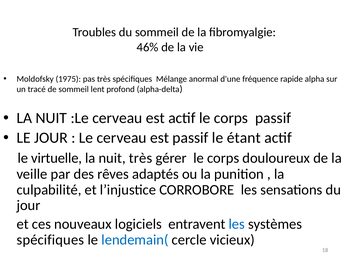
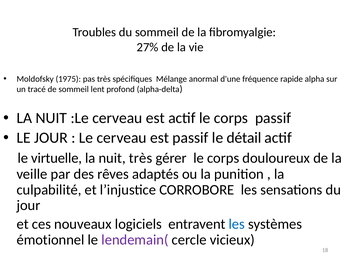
46%: 46% -> 27% (148, 47)
étant: étant -> détail (244, 138)
spécifiques: spécifiques -> émotionnel (50, 240)
lendemain( colour: blue -> purple (135, 240)
